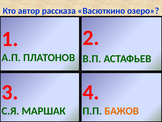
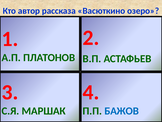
БАЖОВ colour: orange -> blue (122, 111)
